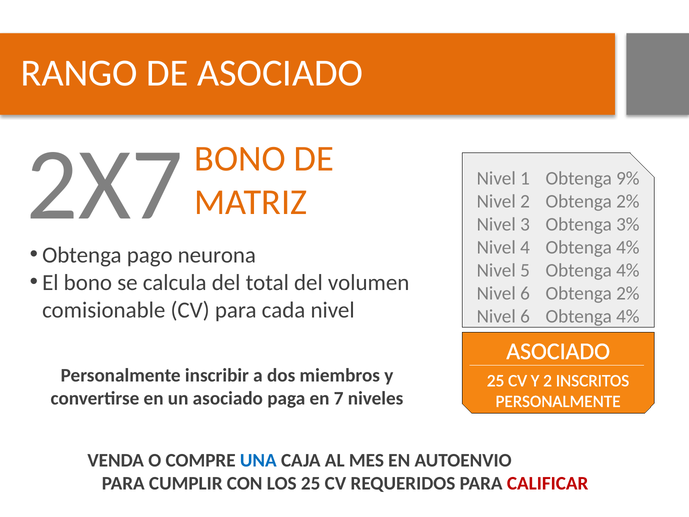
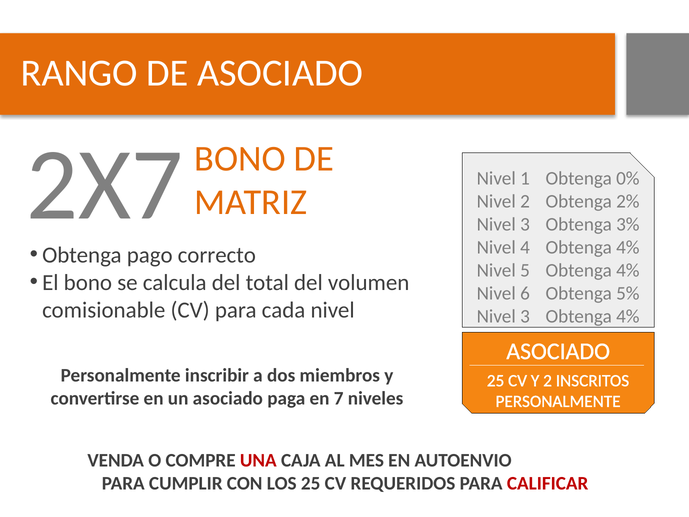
9%: 9% -> 0% (628, 178)
neurona: neurona -> correcto (217, 255)
6 Obtenga 2%: 2% -> 5% (628, 293)
6: 6 -> 3 (525, 316)
UNA colour: blue -> red (258, 460)
